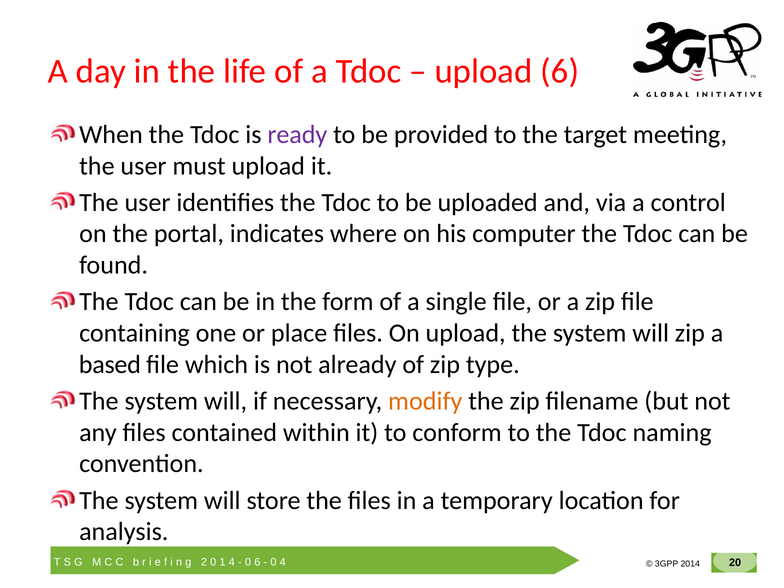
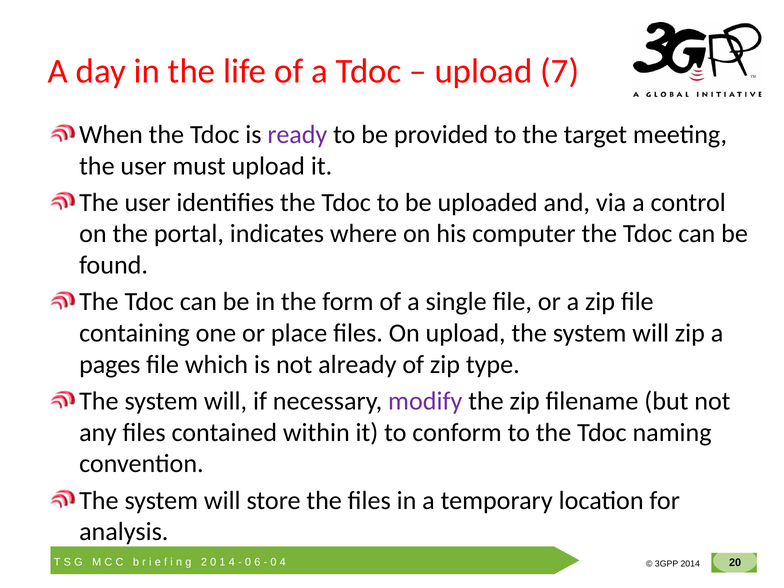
upload 6: 6 -> 7 (560, 71)
based: based -> pages (110, 365)
modify colour: orange -> purple (425, 401)
